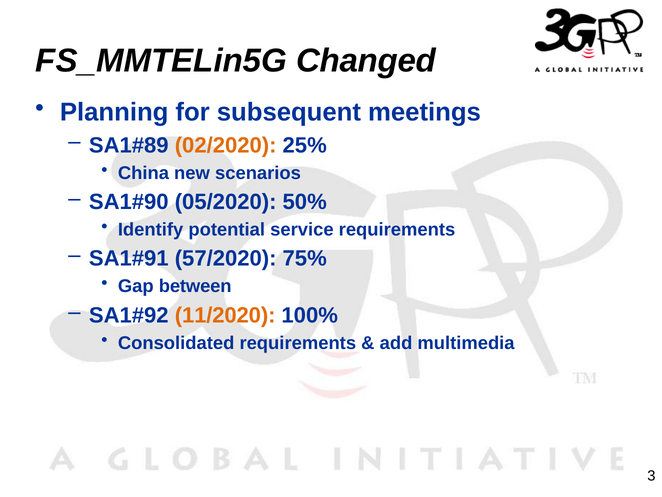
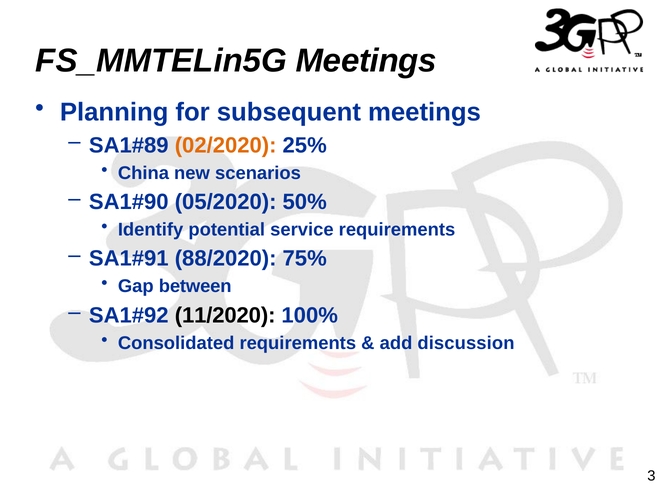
FS_MMTELin5G Changed: Changed -> Meetings (366, 61)
57/2020: 57/2020 -> 88/2020 (226, 258)
11/2020 colour: orange -> black (225, 315)
multimedia: multimedia -> discussion (466, 343)
